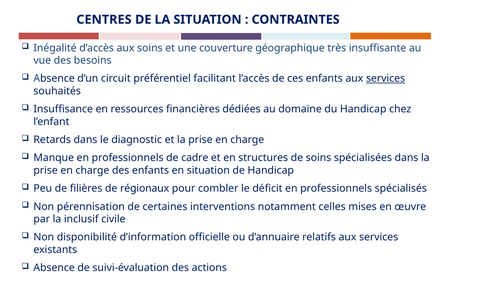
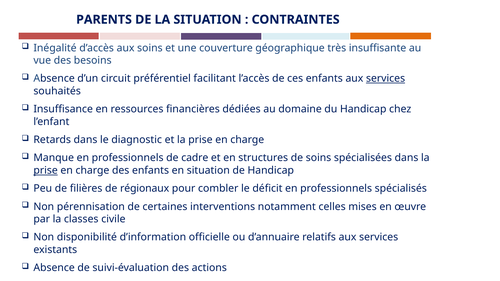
CENTRES: CENTRES -> PARENTS (104, 20)
prise underline: none -> present (46, 171)
inclusif: inclusif -> classes (81, 219)
